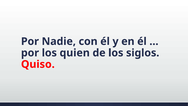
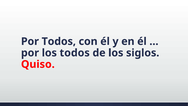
Por Nadie: Nadie -> Todos (59, 41)
los quien: quien -> todos (75, 53)
